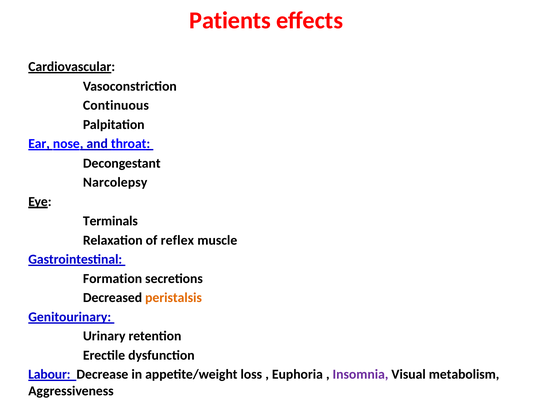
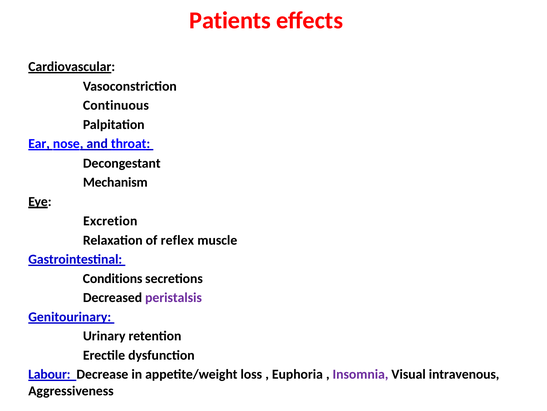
Narcolepsy: Narcolepsy -> Mechanism (115, 182)
Terminals: Terminals -> Excretion (110, 221)
Formation: Formation -> Conditions (113, 278)
peristalsis colour: orange -> purple (174, 297)
metabolism: metabolism -> intravenous (464, 374)
